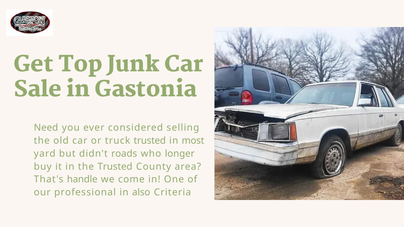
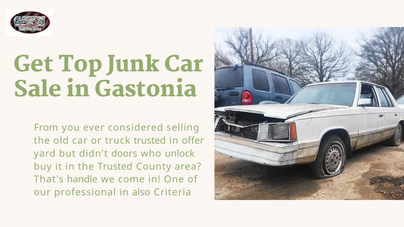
Need: Need -> From (46, 128)
most: most -> offer (193, 141)
roads: roads -> doors (124, 154)
longer: longer -> unlock (180, 154)
